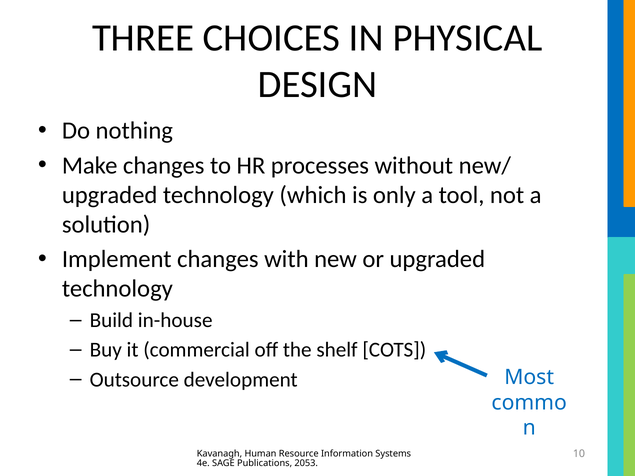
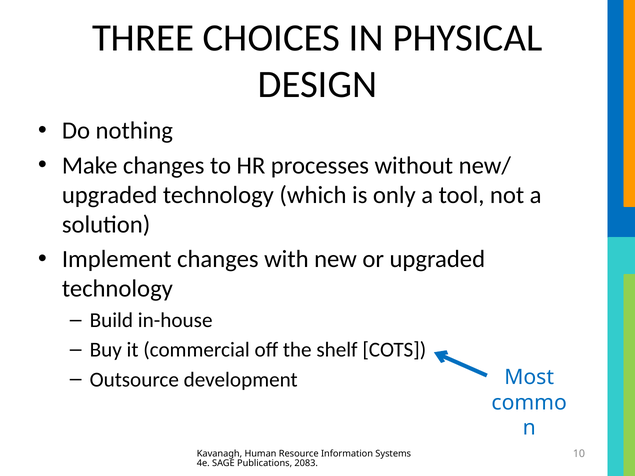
2053: 2053 -> 2083 (306, 463)
